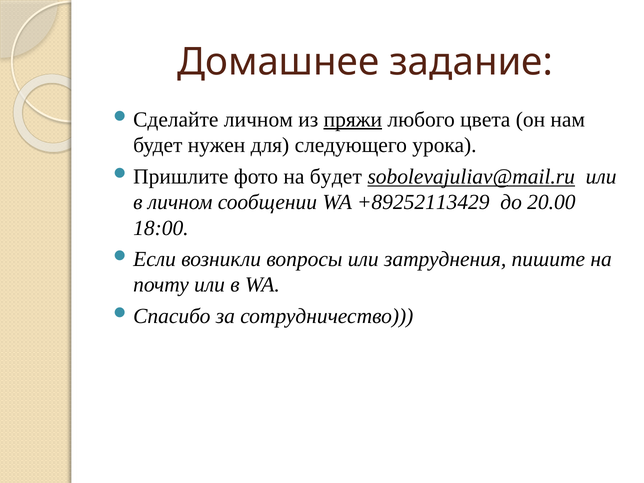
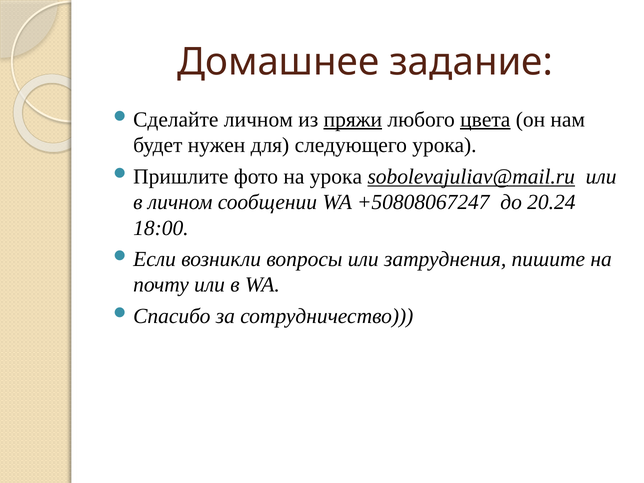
цвета underline: none -> present (485, 120)
на будет: будет -> урока (336, 176)
+89252113429: +89252113429 -> +50808067247 (423, 202)
20.00: 20.00 -> 20.24 (551, 202)
